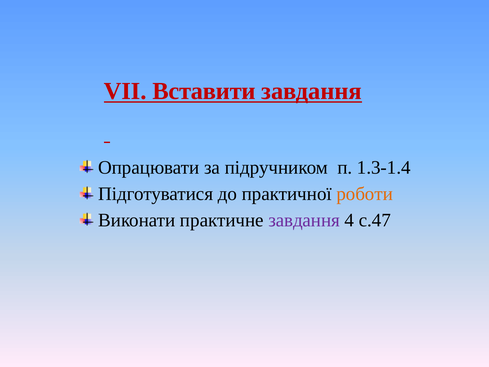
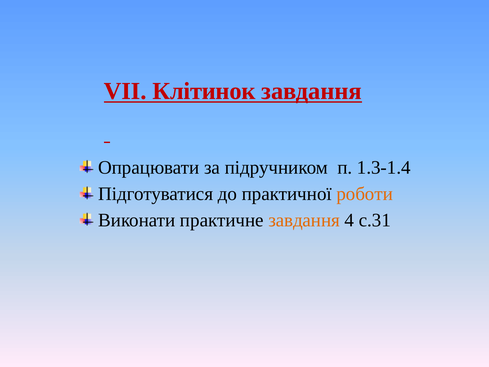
Вставити: Вставити -> Клітинок (204, 91)
завдання colour: purple -> orange (304, 220)
с.47: с.47 -> с.31 (375, 220)
